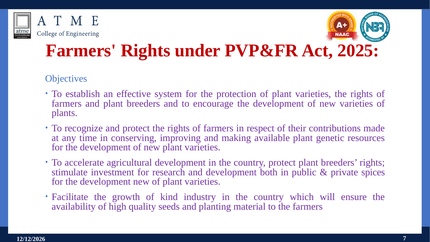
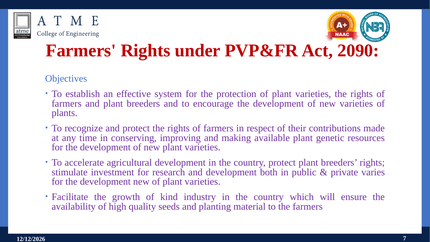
2025: 2025 -> 2090 (358, 50)
spices: spices -> varies (373, 172)
